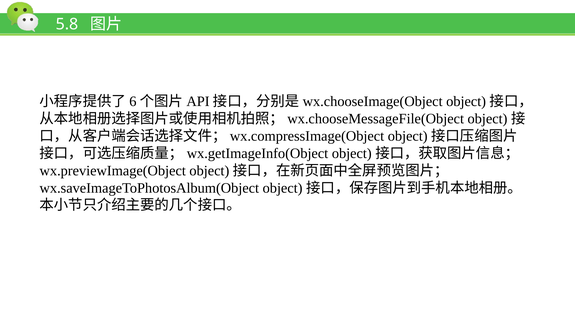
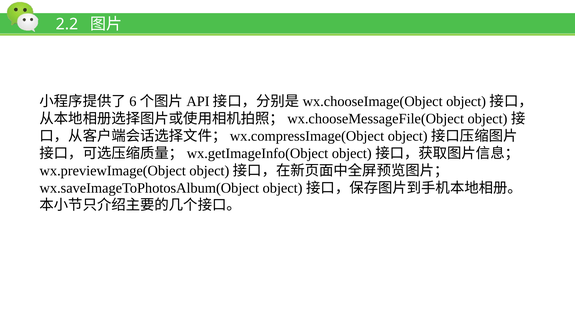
5.8: 5.8 -> 2.2 (67, 24)
